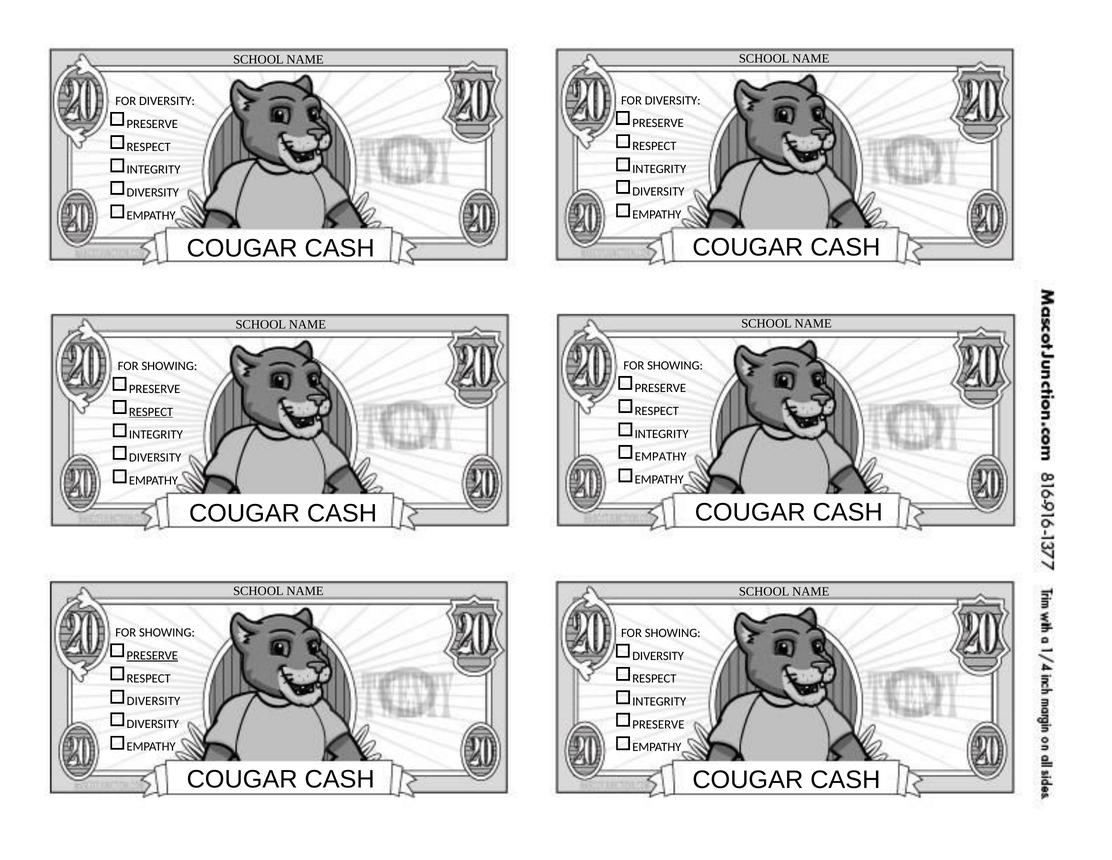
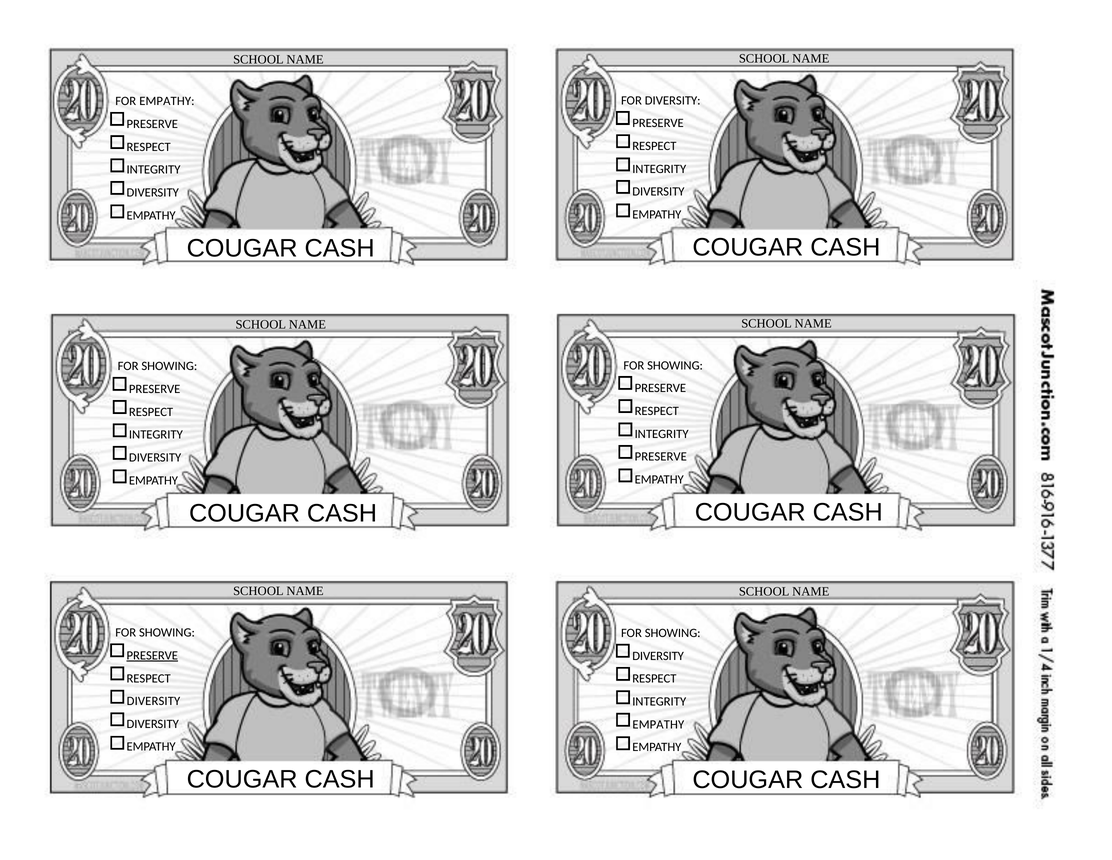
DIVERSITY: DIVERSITY -> EMPATHY (167, 101)
RESPECT underline: present -> none (151, 412)
EMPATHY: EMPATHY -> PRESERVE (661, 456)
PRESERVE: PRESERVE -> EMPATHY (658, 724)
